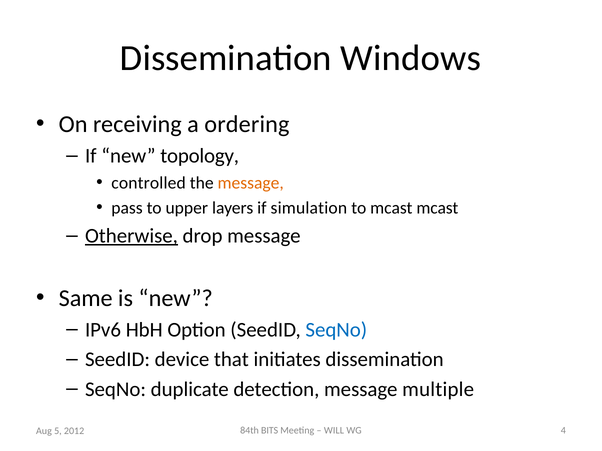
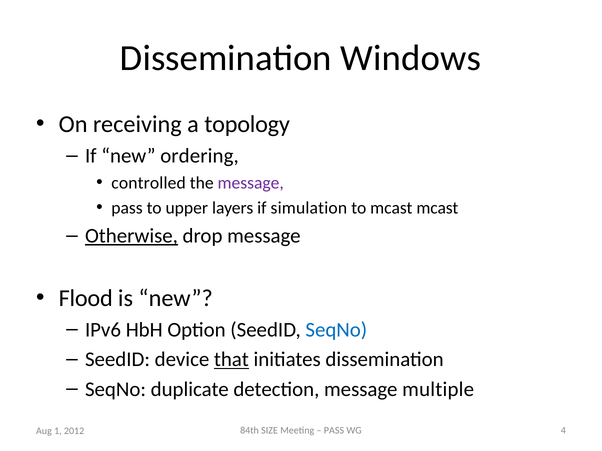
ordering: ordering -> topology (247, 125)
topology: topology -> ordering (200, 156)
message colour: orange -> purple (251, 183)
Same: Same -> Flood (86, 299)
that underline: none -> present (231, 360)
BITS: BITS -> SIZE (270, 431)
WILL: WILL -> PASS (334, 431)
5: 5 -> 1 (58, 431)
